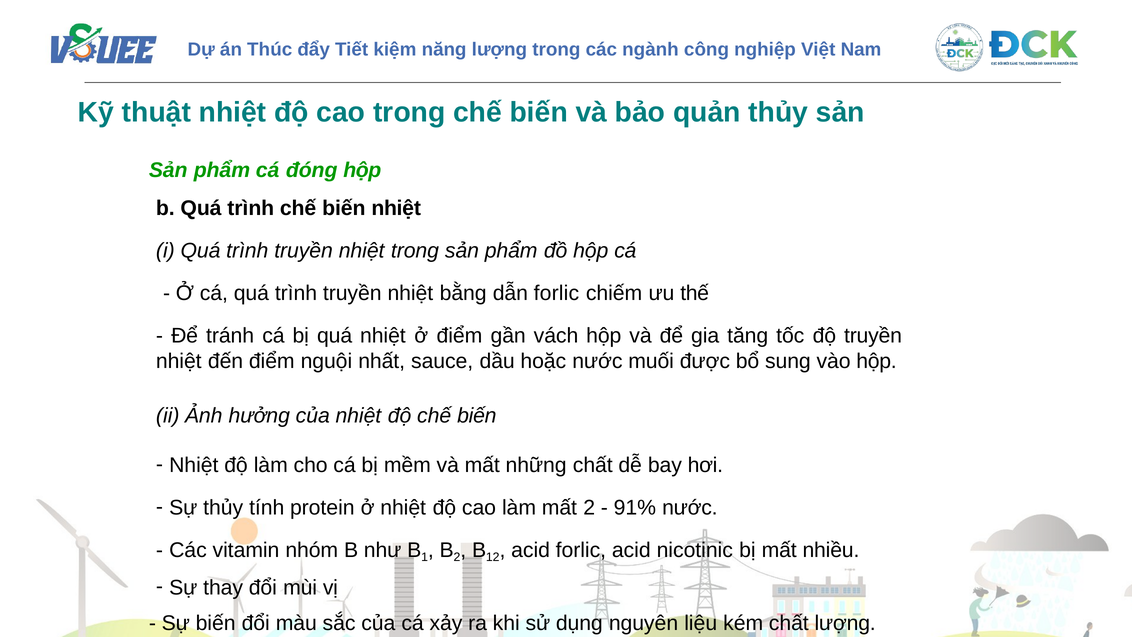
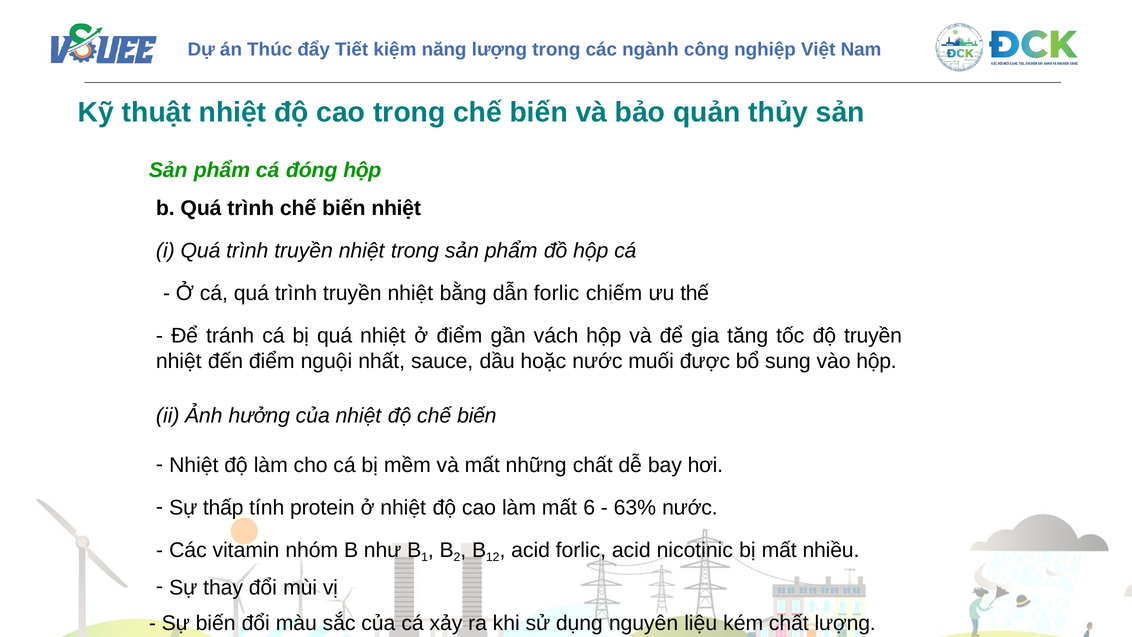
Sự thủy: thủy -> thấp (223, 508)
mất 2: 2 -> 6 (589, 508)
91%: 91% -> 63% (635, 508)
